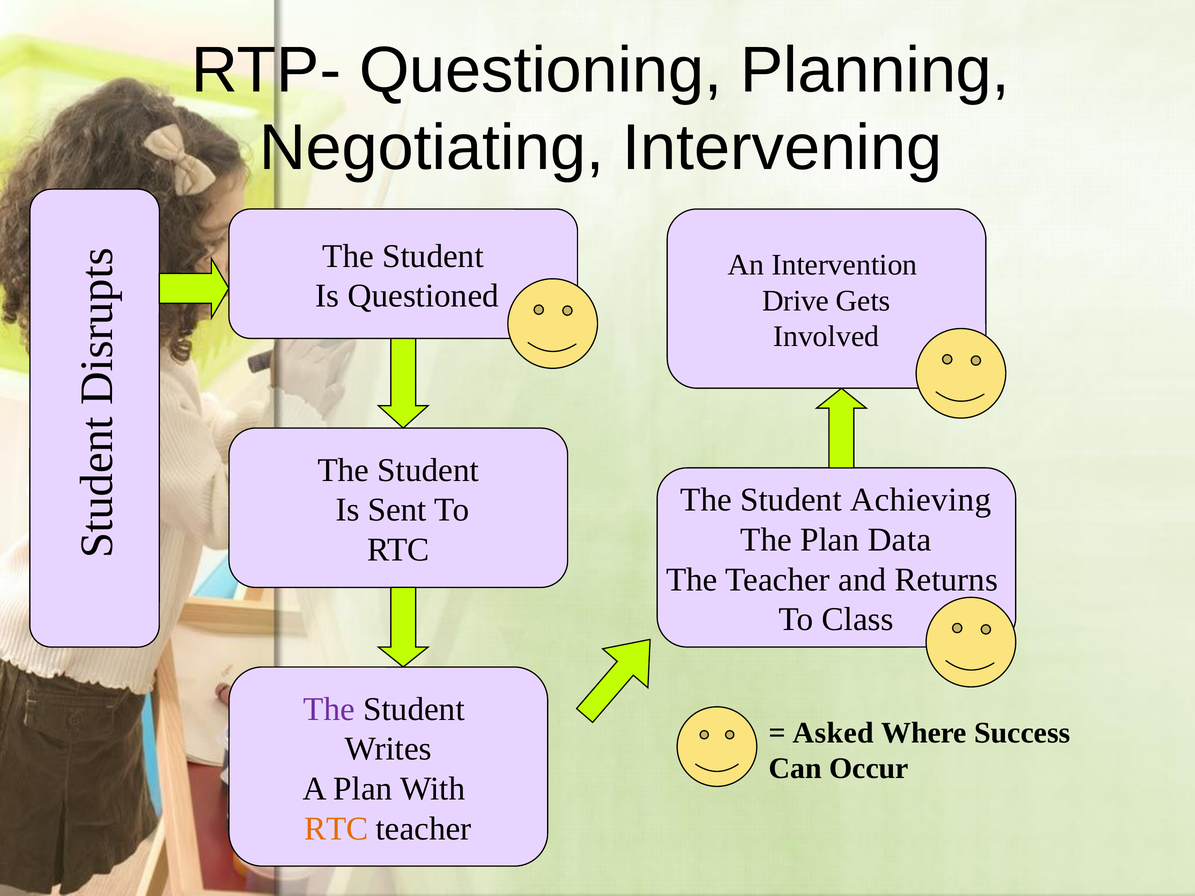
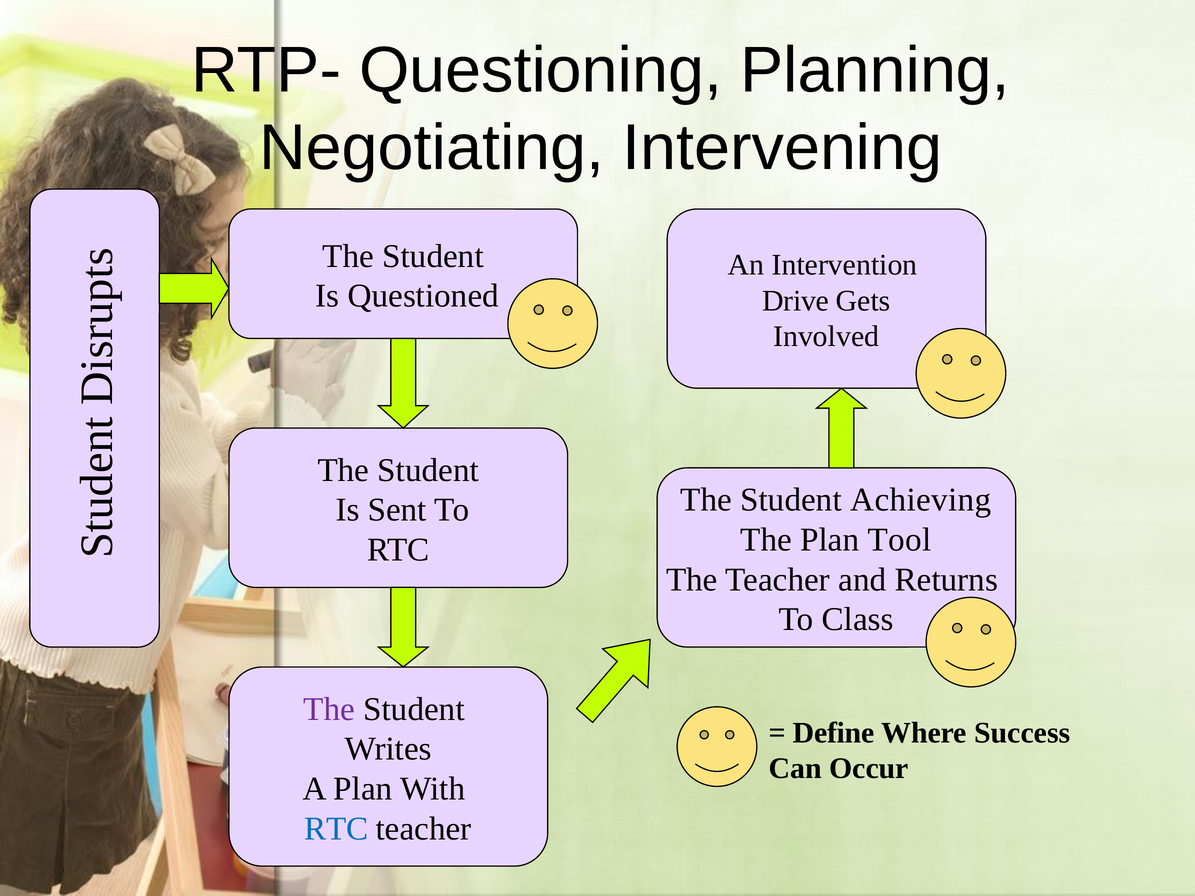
Data: Data -> Tool (899, 540)
Asked: Asked -> Define (834, 733)
RTC colour: orange -> blue (336, 829)
